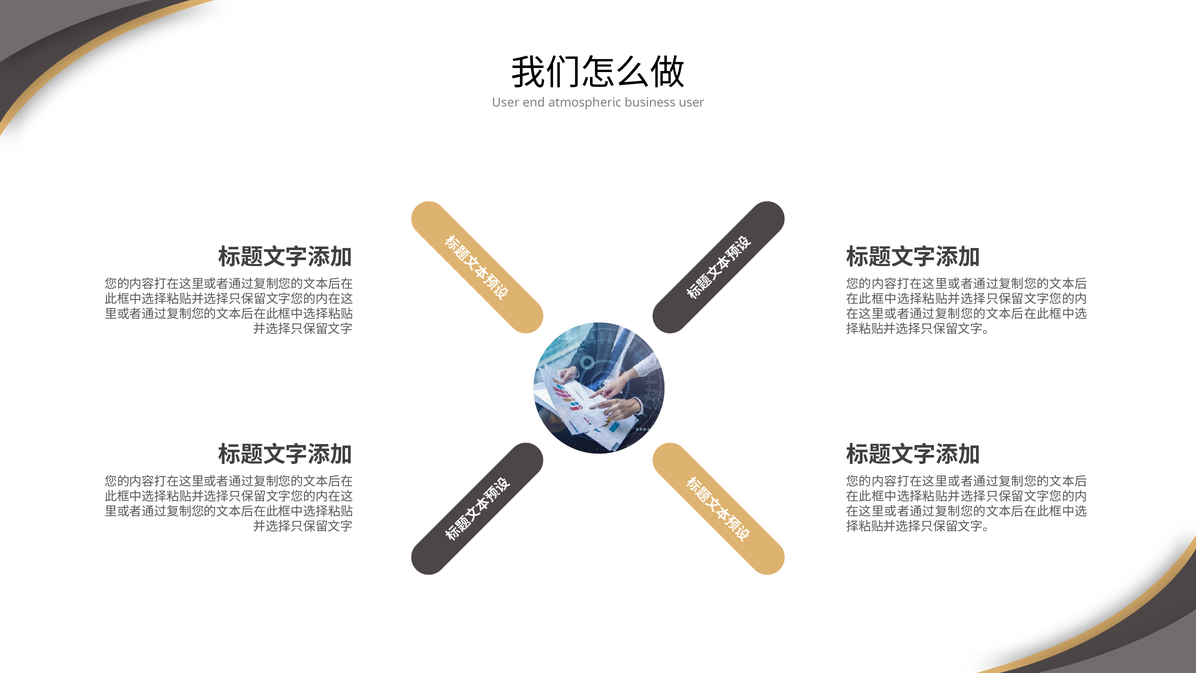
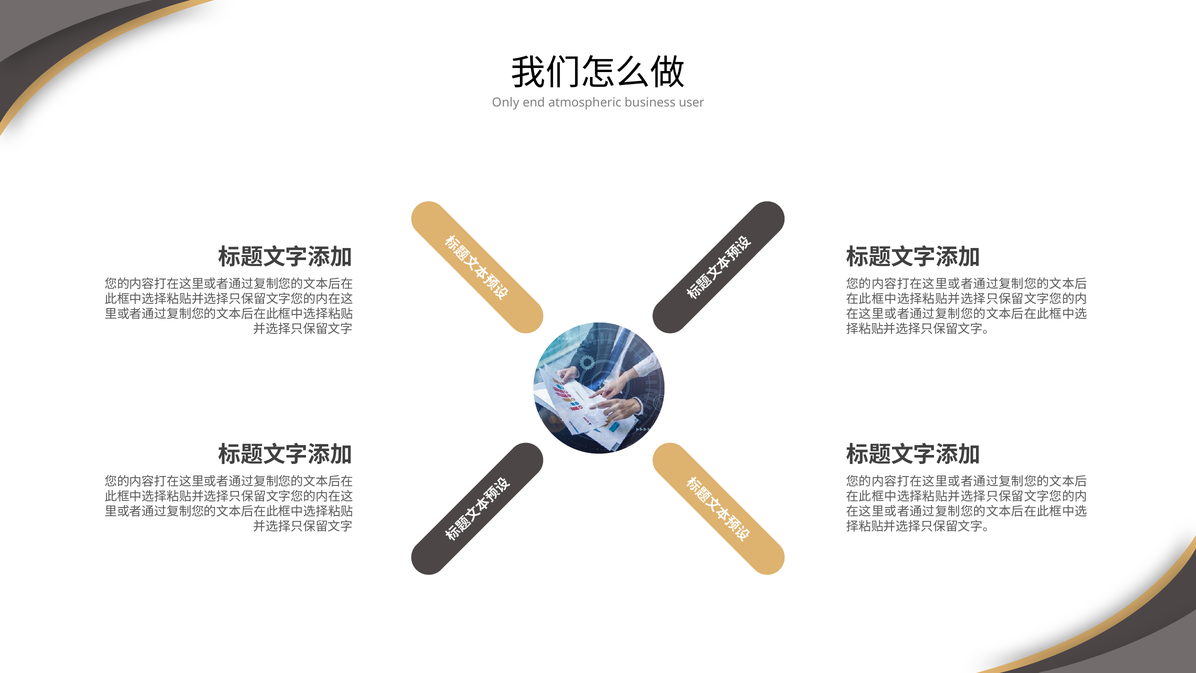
User: User -> Only (506, 103)
